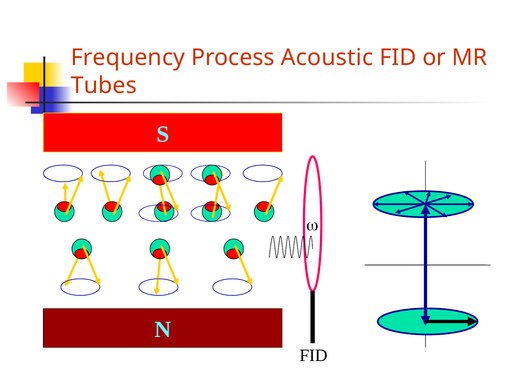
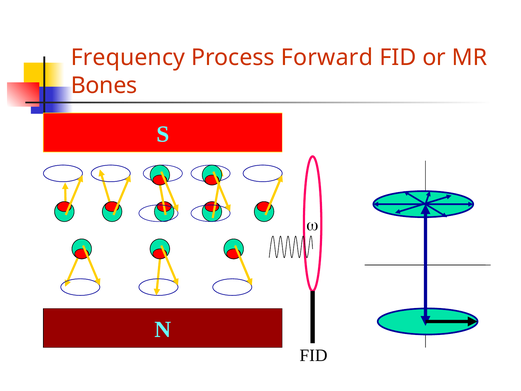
Acoustic: Acoustic -> Forward (327, 58)
Tubes: Tubes -> Bones (104, 85)
